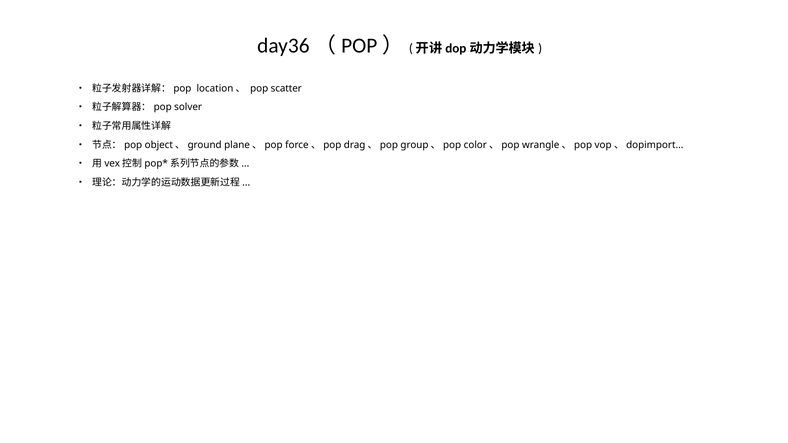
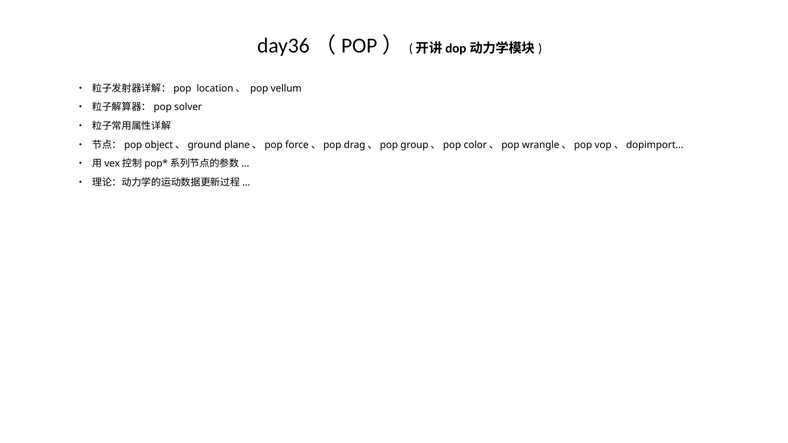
scatter: scatter -> vellum (286, 88)
